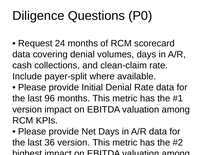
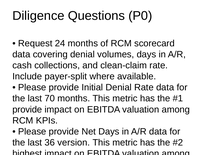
96: 96 -> 70 (50, 99)
version: version -> provide (27, 110)
